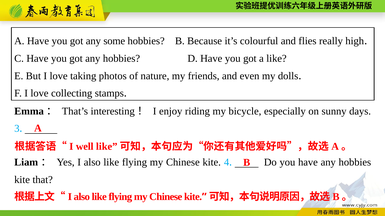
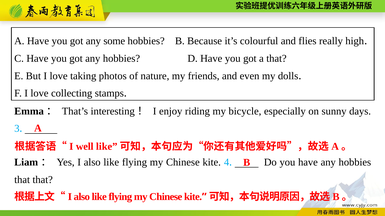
a like: like -> that (276, 59)
kite: kite -> that (22, 180)
